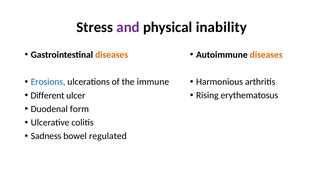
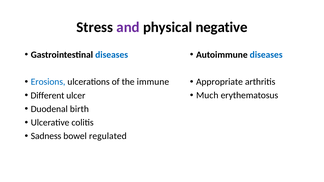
inability: inability -> negative (222, 27)
diseases colour: orange -> blue (266, 55)
diseases colour: orange -> blue (112, 55)
Harmonious: Harmonious -> Appropriate (219, 82)
Rising: Rising -> Much (207, 95)
form: form -> birth (79, 109)
